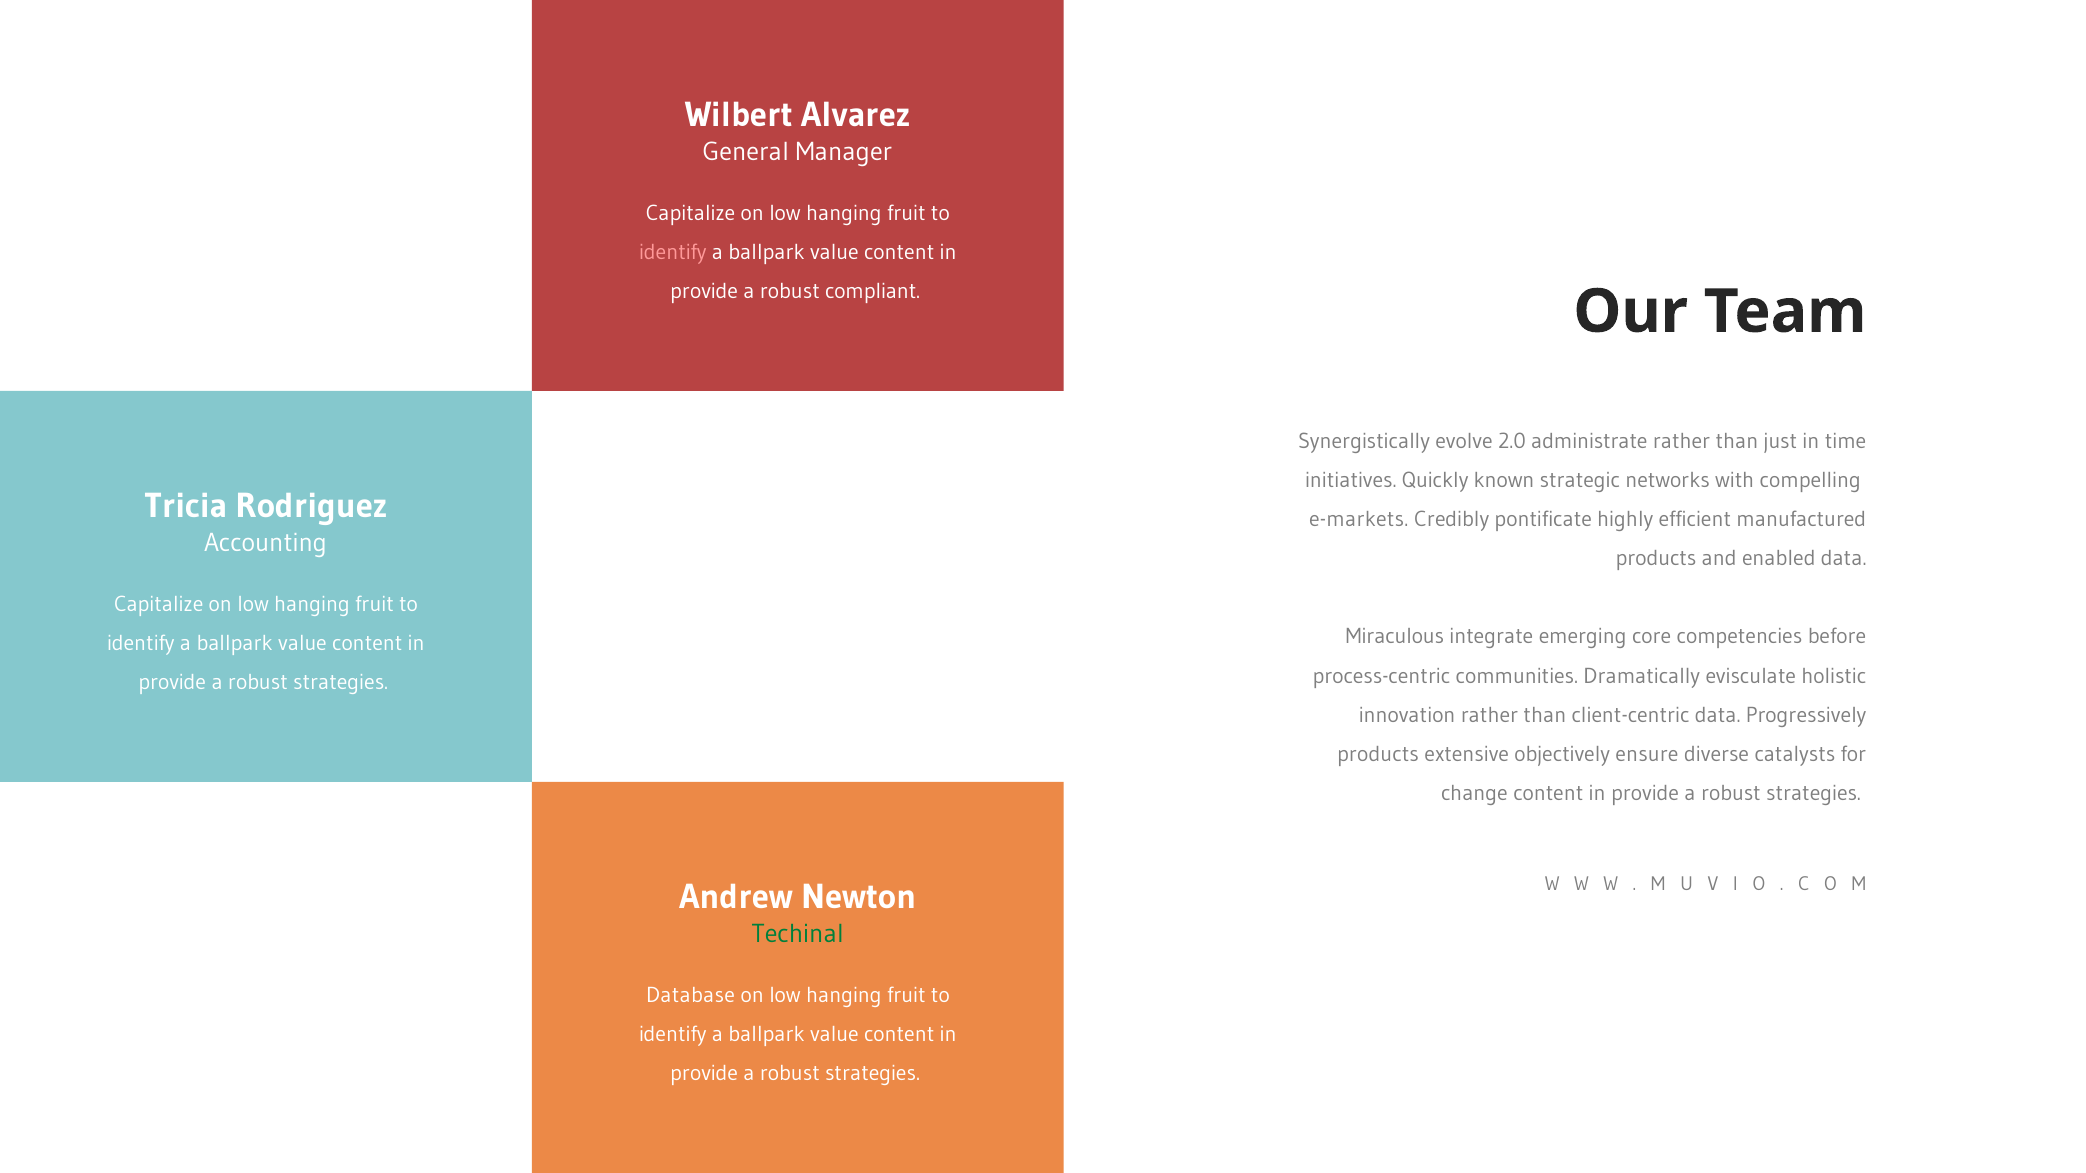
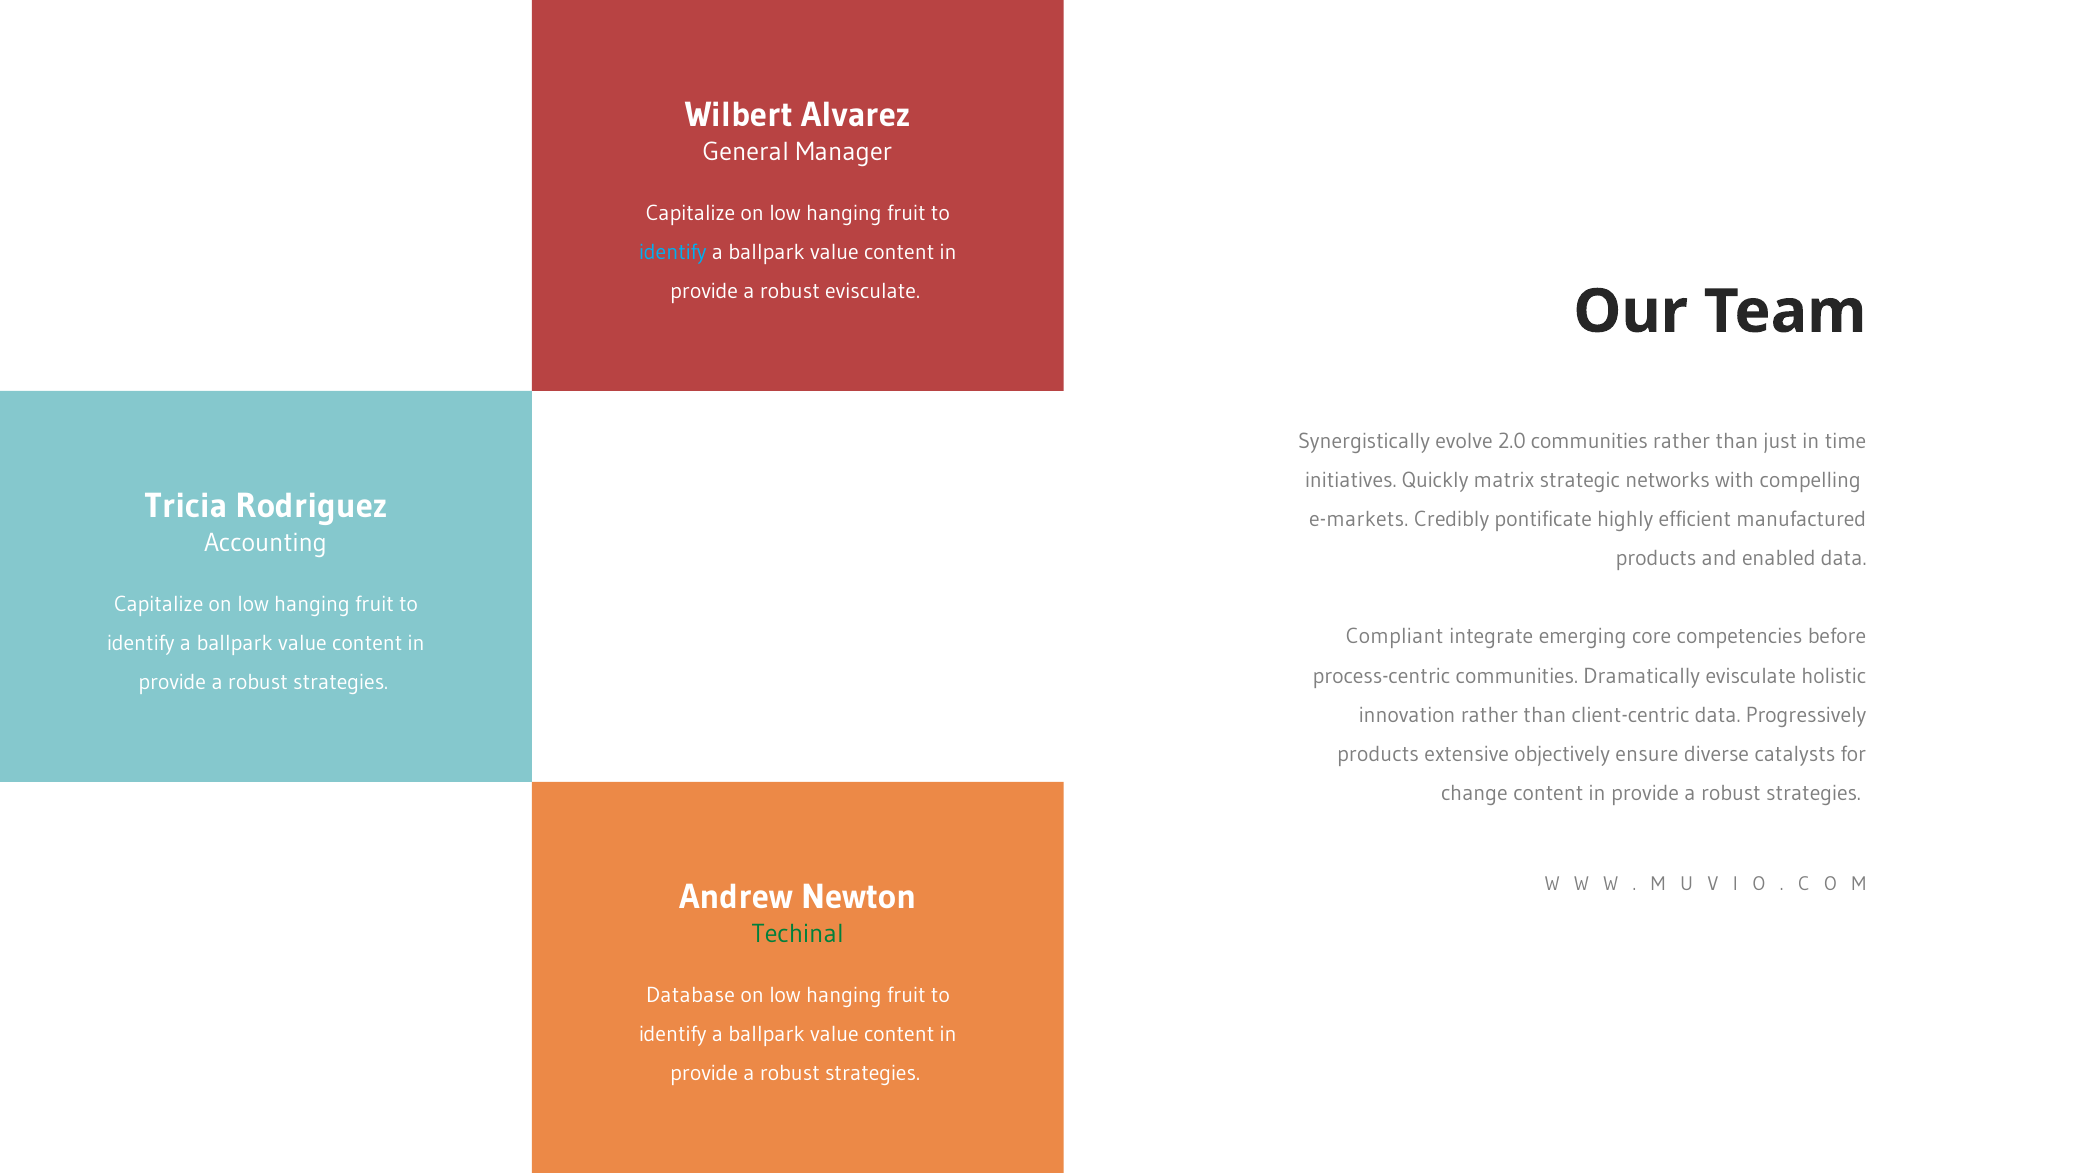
identify colour: pink -> light blue (673, 252)
robust compliant: compliant -> evisculate (873, 291)
2.0 administrate: administrate -> communities (1589, 441)
known: known -> matrix (1504, 480)
Miraculous: Miraculous -> Compliant (1395, 637)
